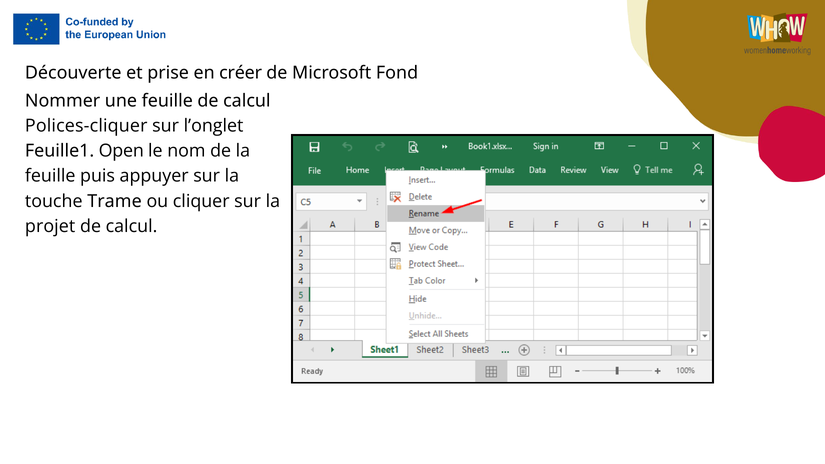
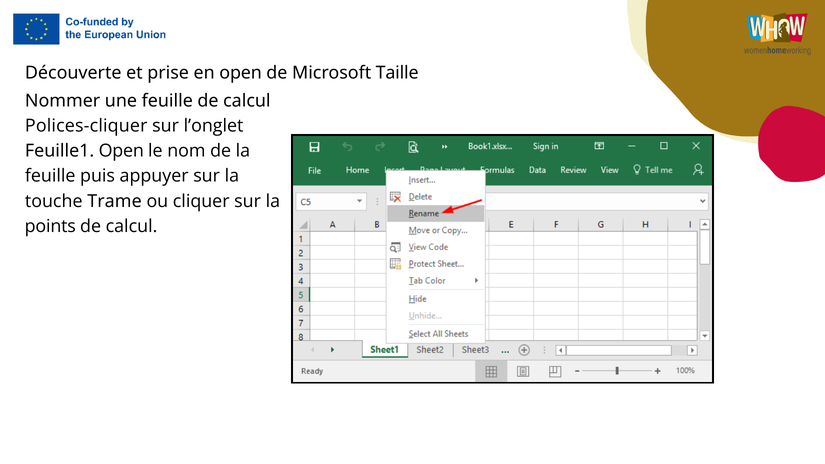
en créer: créer -> open (241, 73)
Fond: Fond -> Taille (397, 73)
projet: projet -> points (50, 226)
